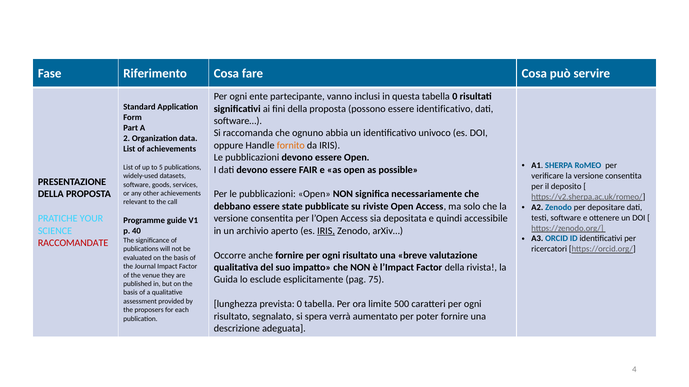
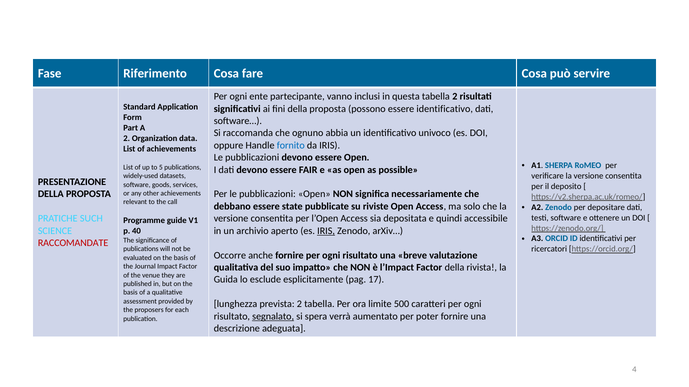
tabella 0: 0 -> 2 (455, 97)
fornito colour: orange -> blue (291, 146)
YOUR: YOUR -> SUCH (91, 219)
75: 75 -> 17 (376, 280)
prevista 0: 0 -> 2 (299, 304)
segnalato underline: none -> present (273, 317)
